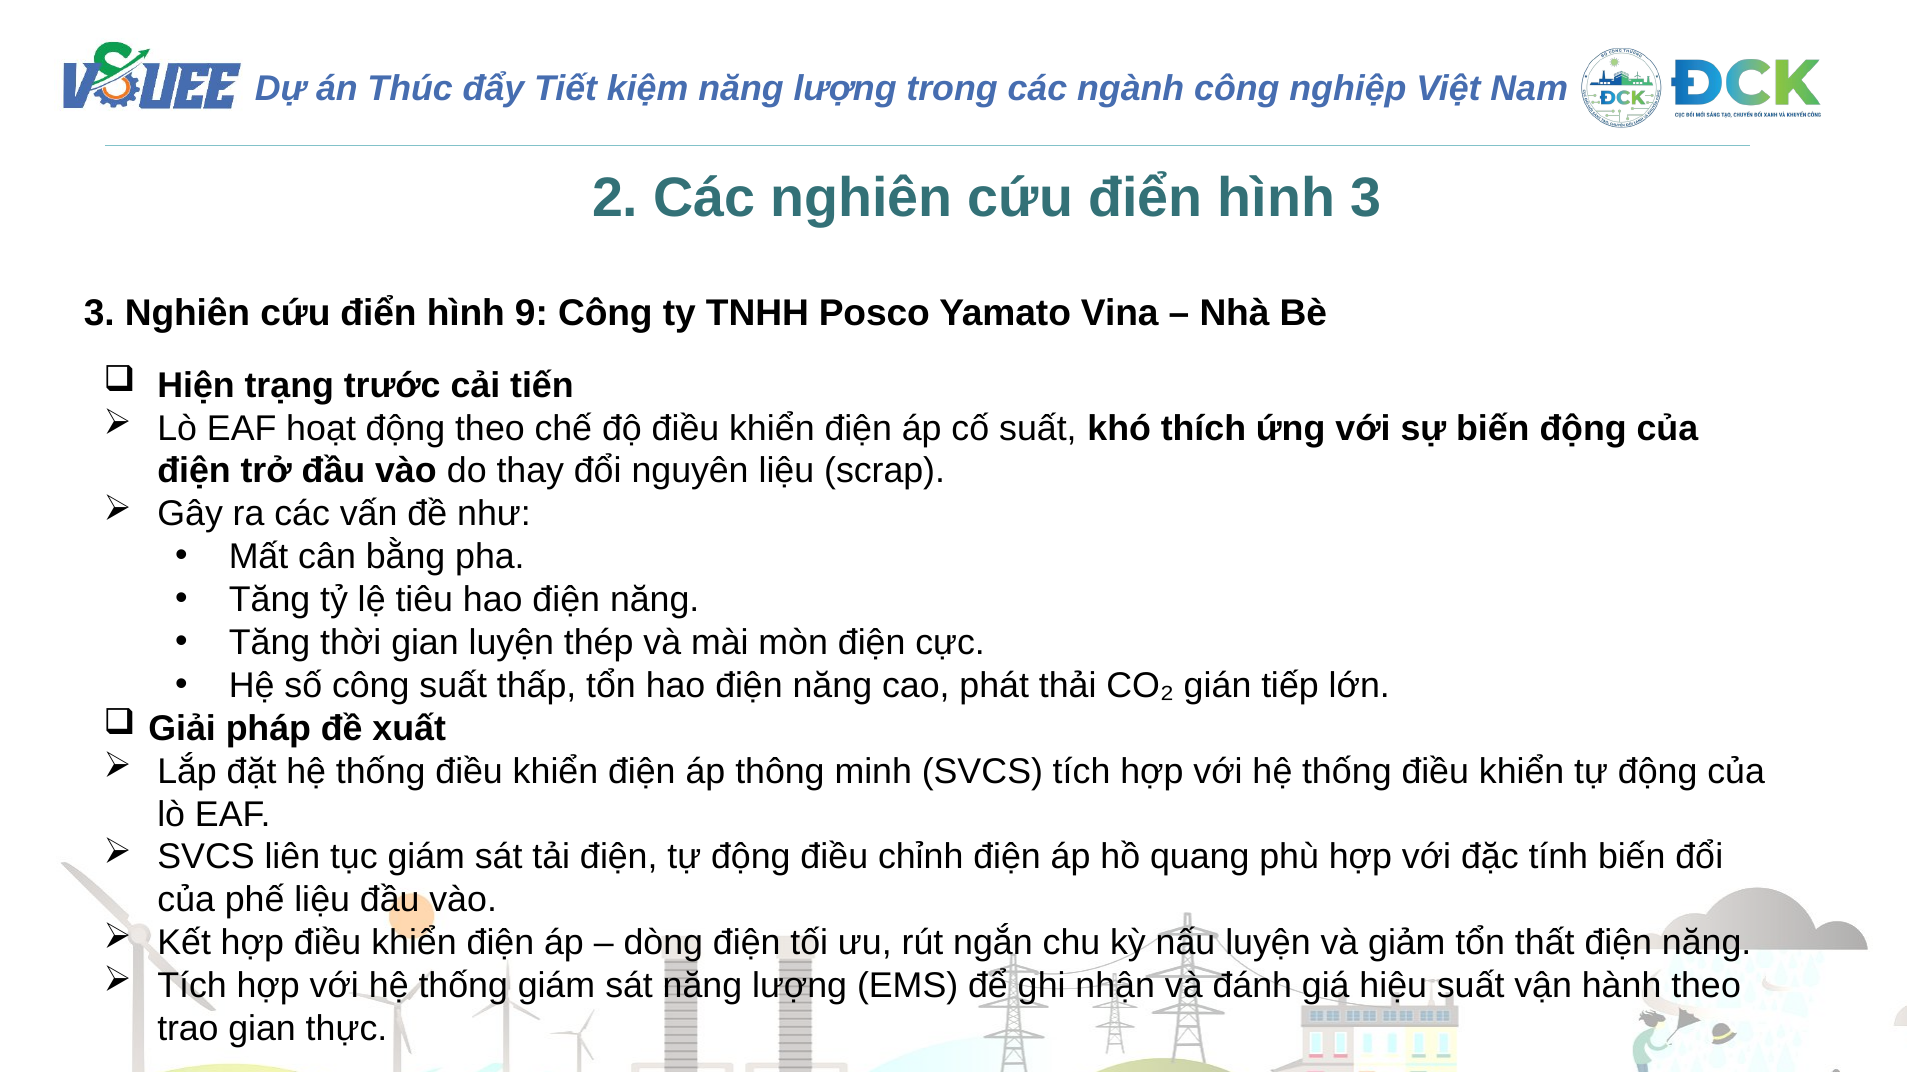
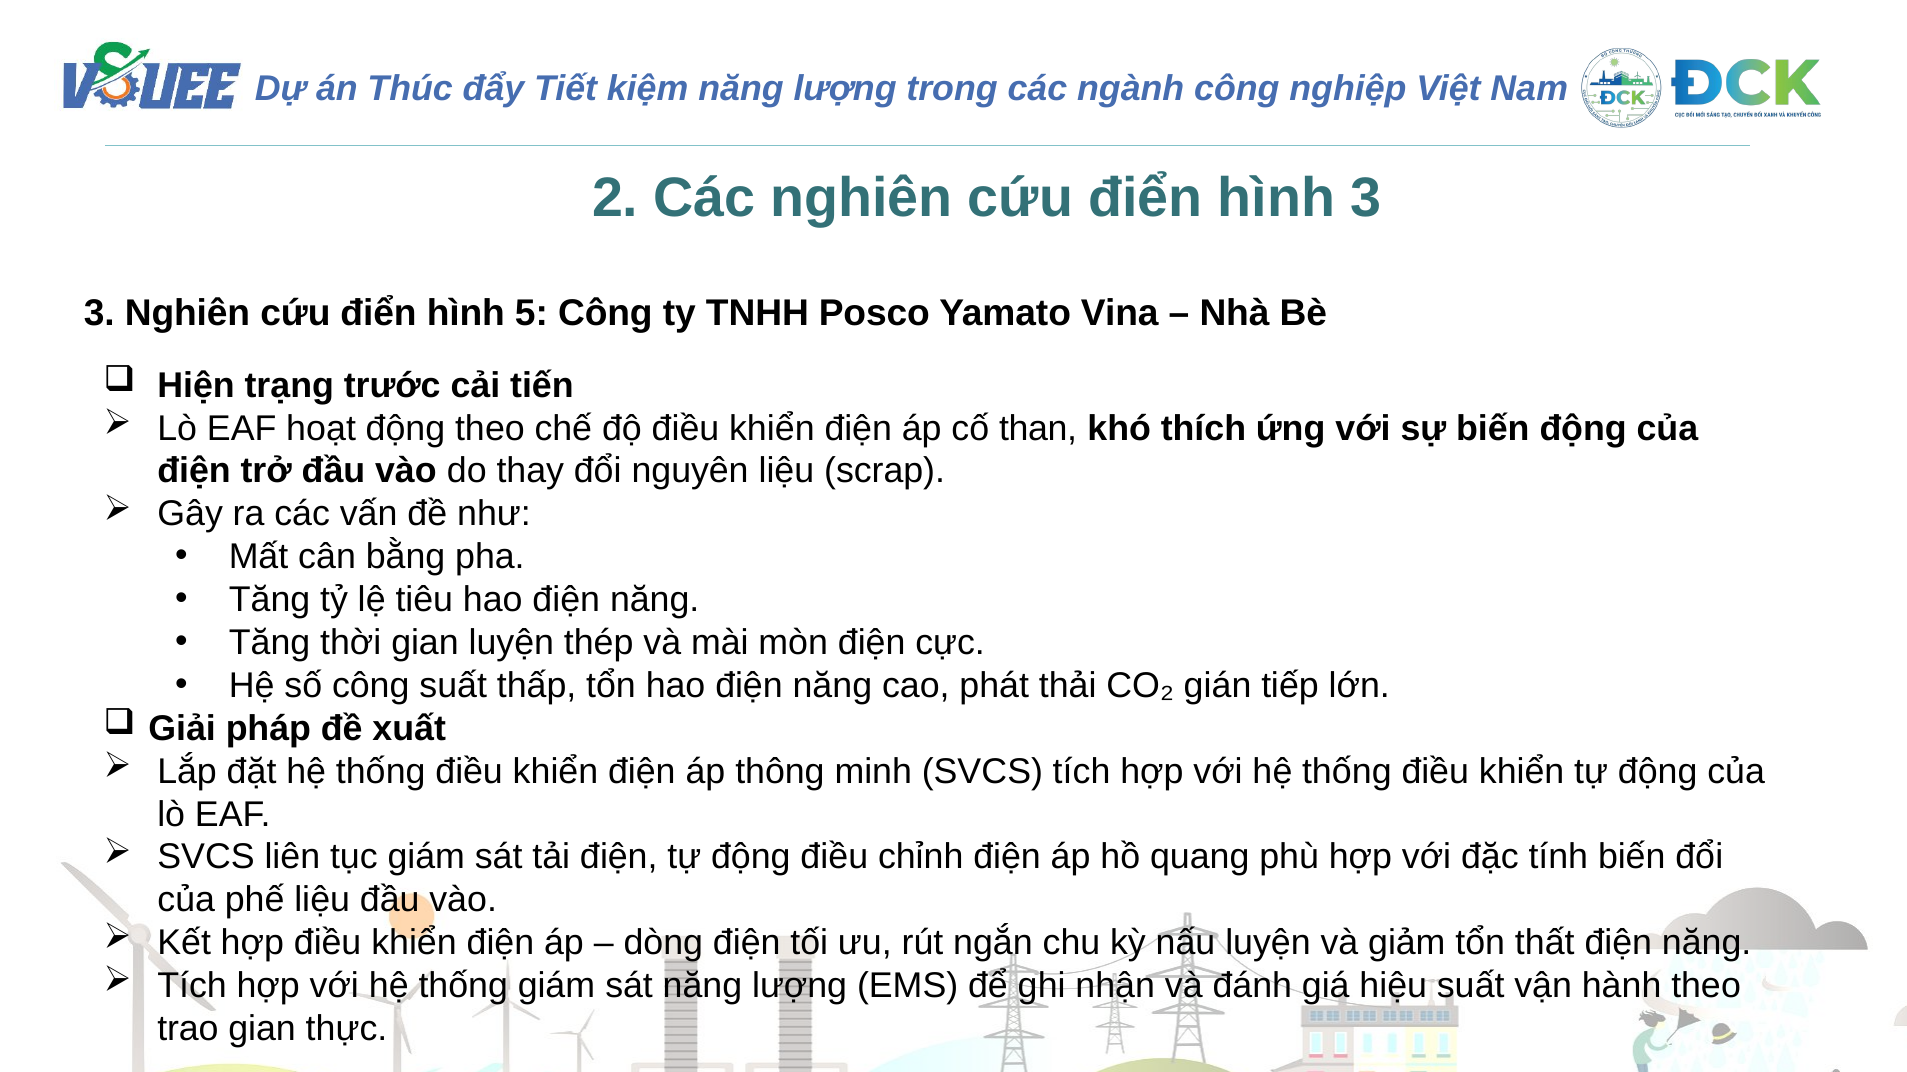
9: 9 -> 5 (531, 314)
cố suất: suất -> than (1038, 429)
